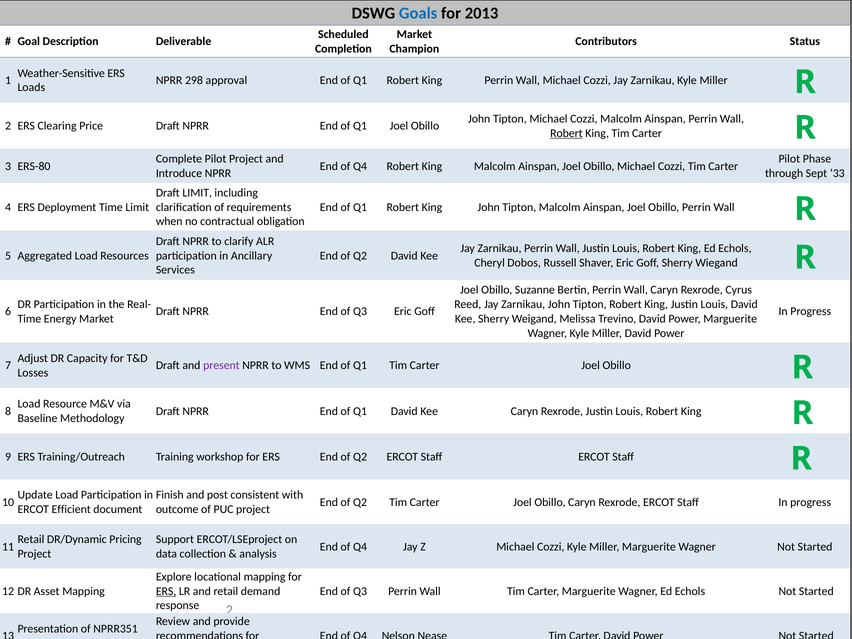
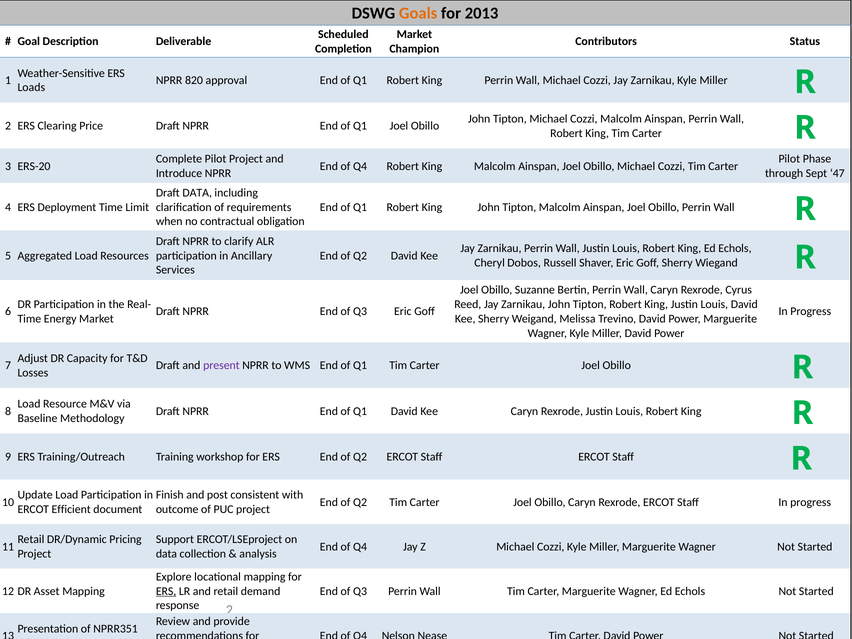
Goals colour: blue -> orange (418, 13)
298: 298 -> 820 (194, 80)
Robert underline: present -> none (566, 133)
ERS-80: ERS-80 -> ERS-20 (34, 166)
33: 33 -> 47 (837, 173)
Draft LIMIT: LIMIT -> DATA (197, 193)
